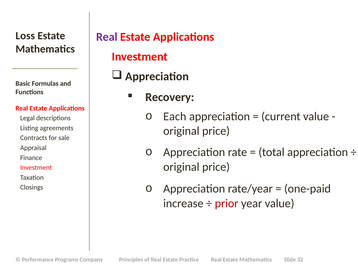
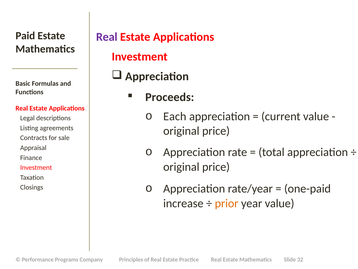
Loss: Loss -> Paid (25, 36)
Recovery: Recovery -> Proceeds (170, 97)
prior colour: red -> orange (227, 203)
